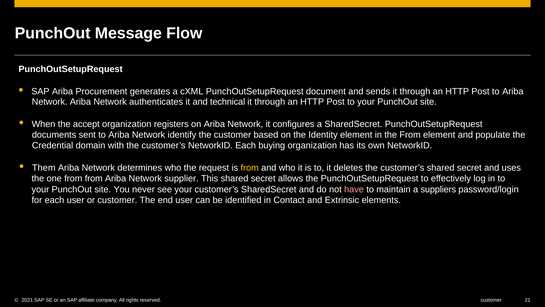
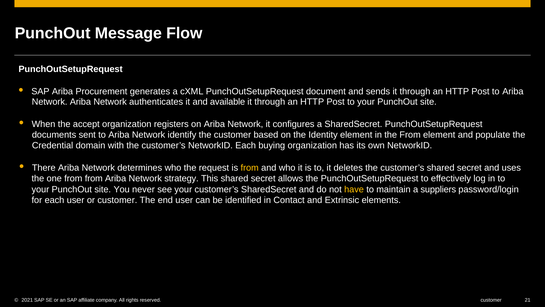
technical: technical -> available (228, 102)
Them: Them -> There (44, 168)
supplier: supplier -> strategy (182, 178)
have colour: pink -> yellow (354, 189)
